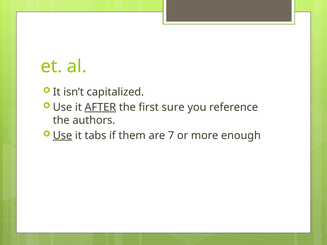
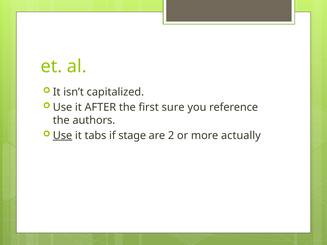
AFTER underline: present -> none (100, 107)
them: them -> stage (132, 136)
7: 7 -> 2 (171, 136)
enough: enough -> actually (241, 136)
